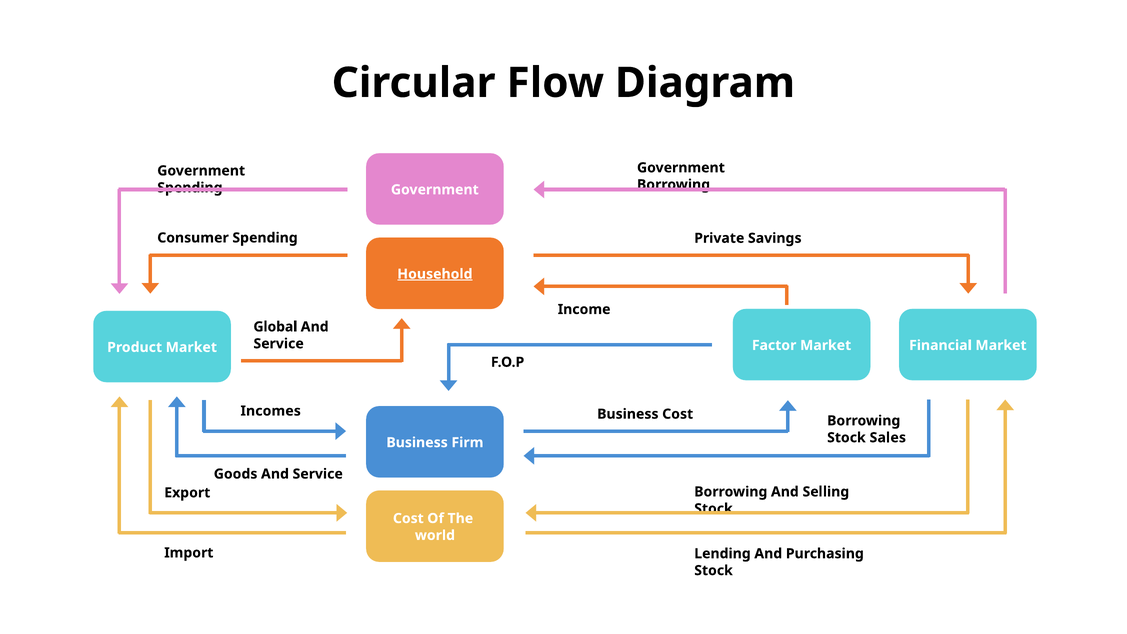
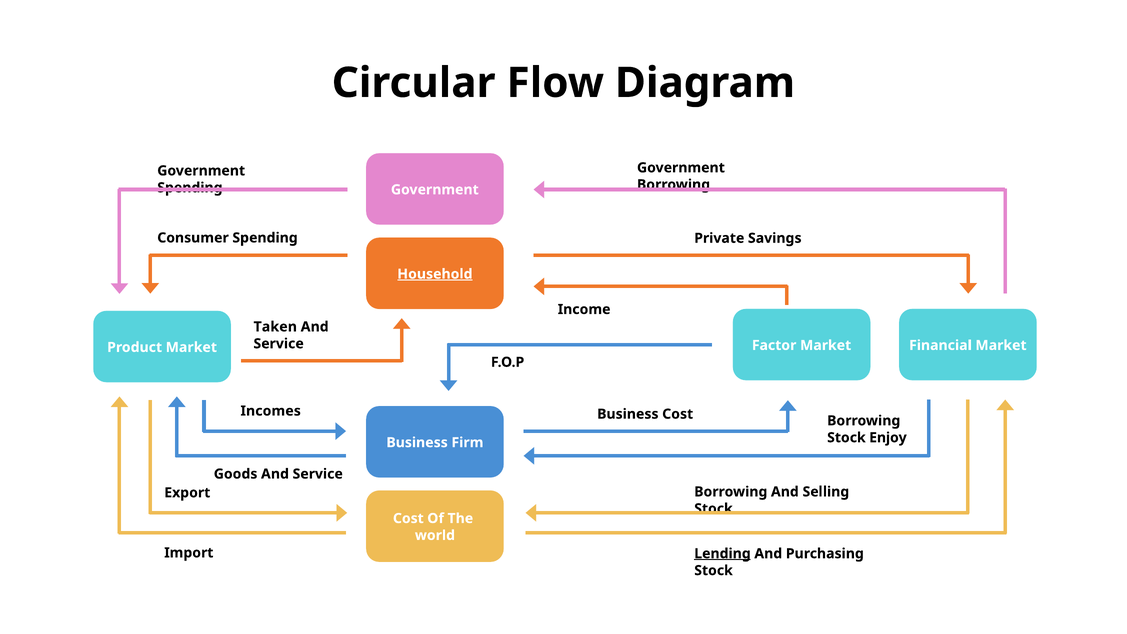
Global: Global -> Taken (275, 327)
Sales: Sales -> Enjoy (888, 438)
Lending underline: none -> present (722, 554)
